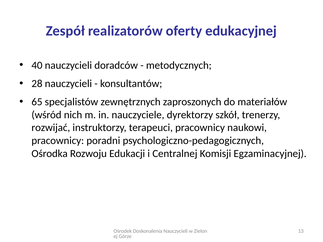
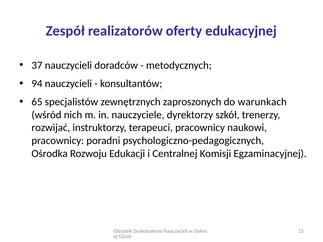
40: 40 -> 37 (37, 65)
28: 28 -> 94 (37, 84)
materiałów: materiałów -> warunkach (262, 102)
